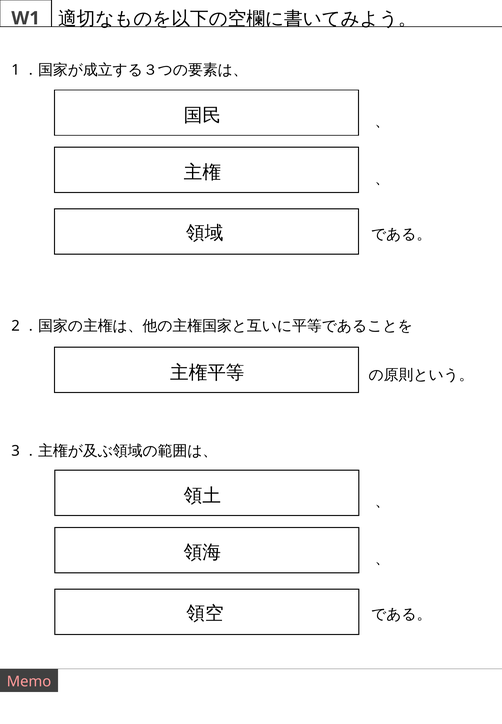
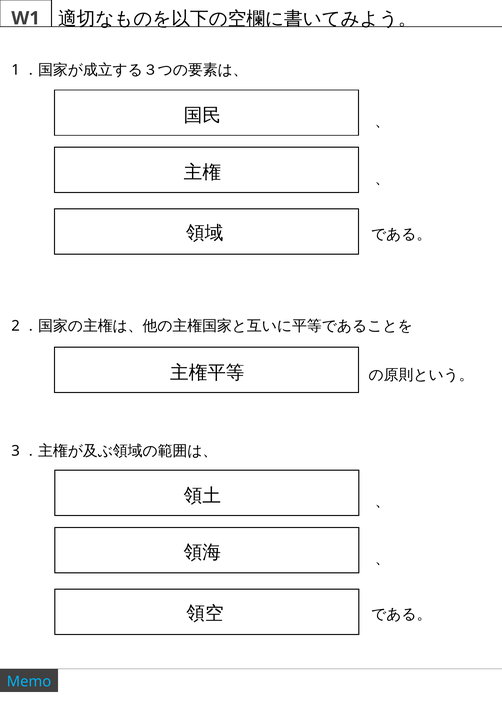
Memo colour: pink -> light blue (29, 683)
